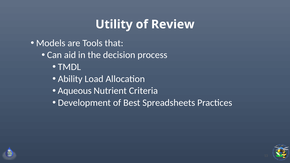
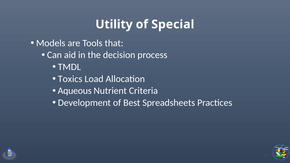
Review: Review -> Special (173, 24)
Ability: Ability -> Toxics (70, 79)
